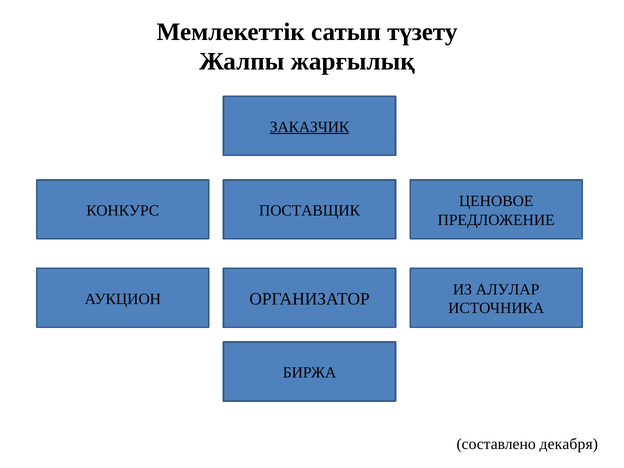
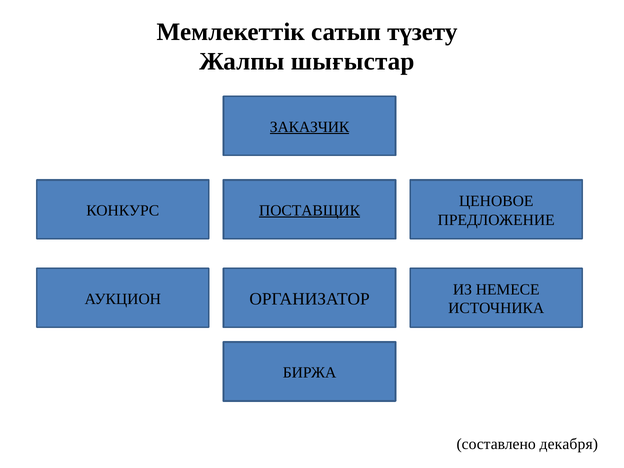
жарғылық: жарғылық -> шығыстар (353, 62)
ПОСТАВЩИК underline: none -> present (310, 211)
АЛУЛАР: АЛУЛАР -> НЕМЕСЕ (508, 290)
